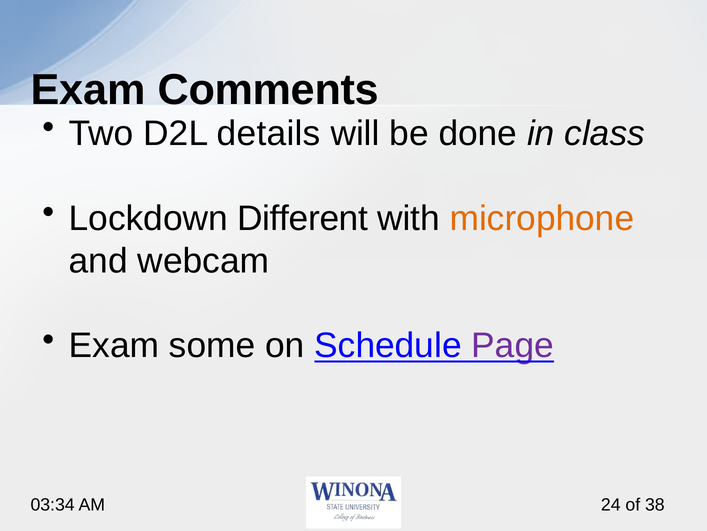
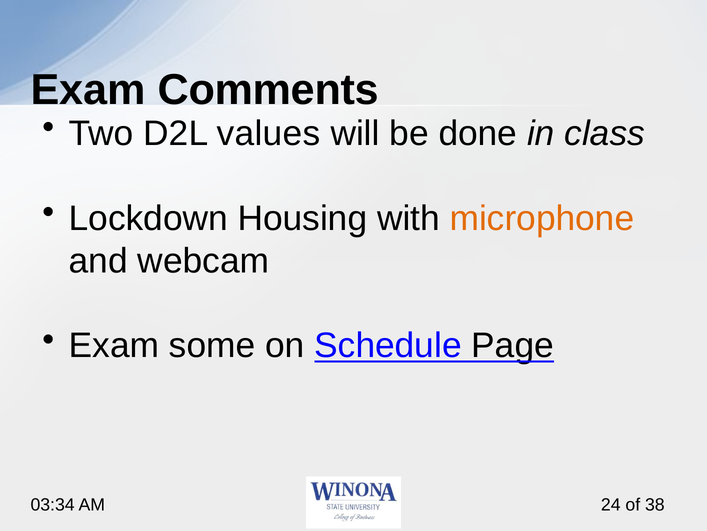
details: details -> values (269, 133)
Different: Different -> Housing (302, 218)
Page colour: purple -> black (513, 345)
